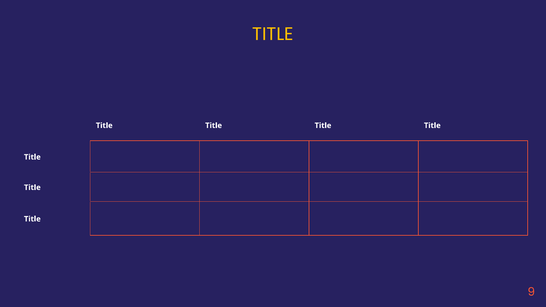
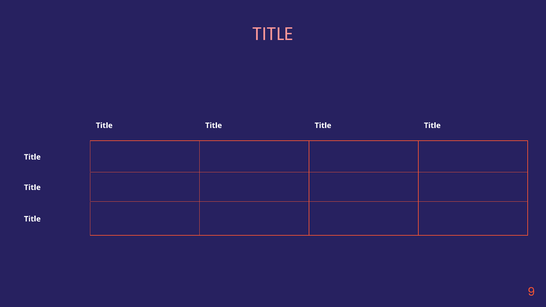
TITLE colour: yellow -> pink (273, 34)
